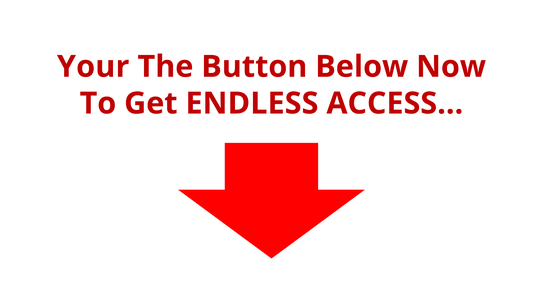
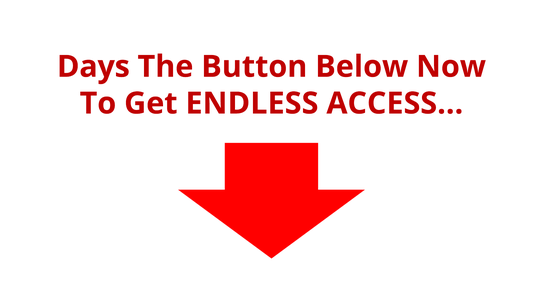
Your: Your -> Days (93, 67)
